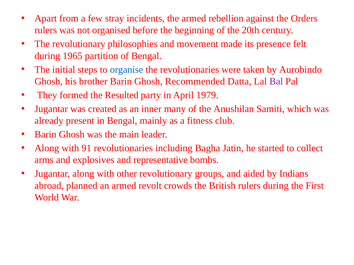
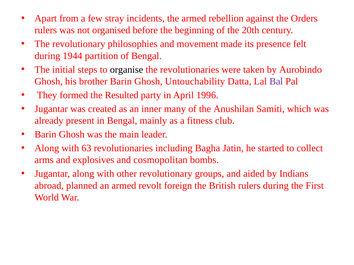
1965: 1965 -> 1944 (73, 56)
organise colour: blue -> black (127, 70)
Recommended: Recommended -> Untouchability (195, 81)
1979: 1979 -> 1996 (207, 95)
91: 91 -> 63 (86, 148)
representative: representative -> cosmopolitan (160, 160)
crowds: crowds -> foreign (178, 186)
